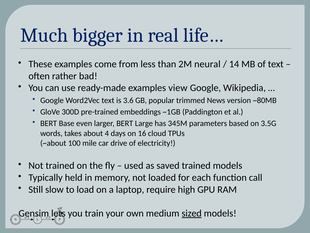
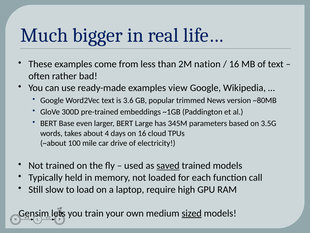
neural: neural -> nation (207, 64)
14: 14 -> 16 (234, 64)
saved underline: none -> present (168, 165)
